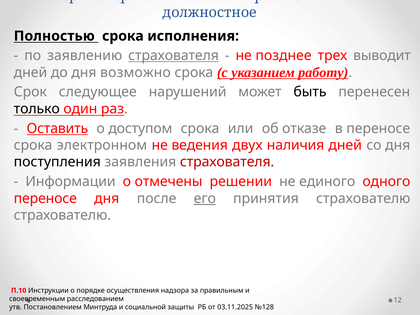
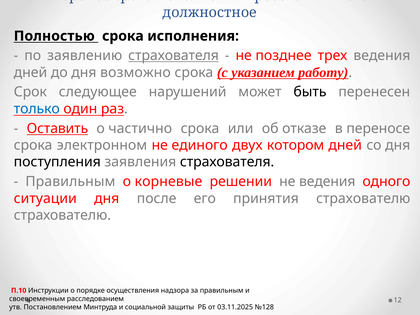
трех выводит: выводит -> ведения (382, 56)
только colour: black -> blue (37, 109)
доступом: доступом -> частично (140, 128)
ведения: ведения -> единого (200, 145)
наличия: наличия -> котором (296, 145)
страхователя colour: red -> black (227, 162)
Информации: Информации -> Правильным (70, 182)
отмечены: отмечены -> корневые (168, 182)
не единого: единого -> ведения (327, 182)
переносе: переносе -> ситуации (45, 198)
его underline: present -> none (205, 198)
